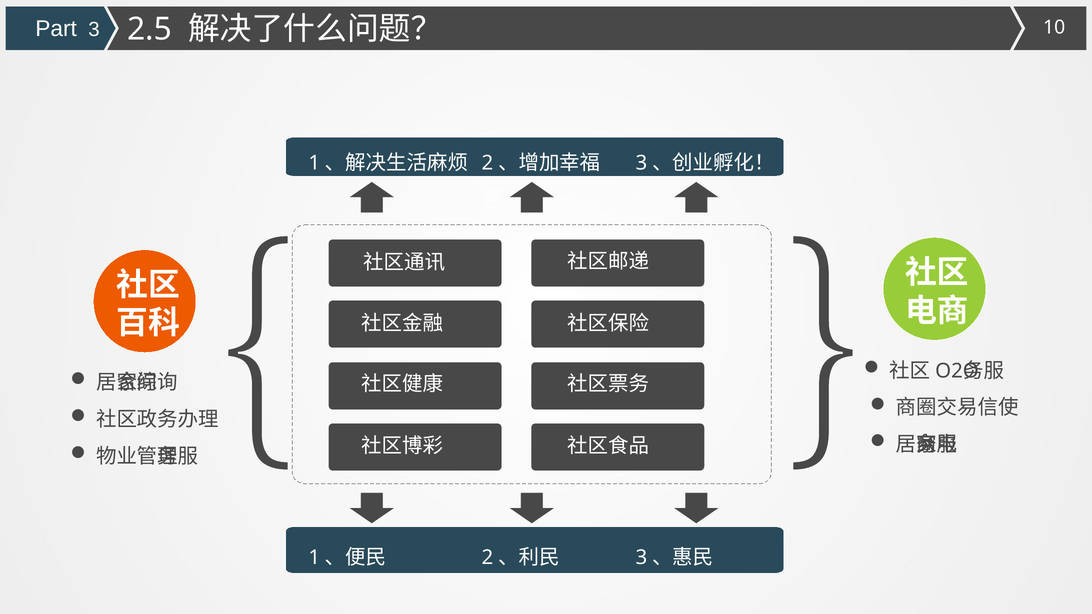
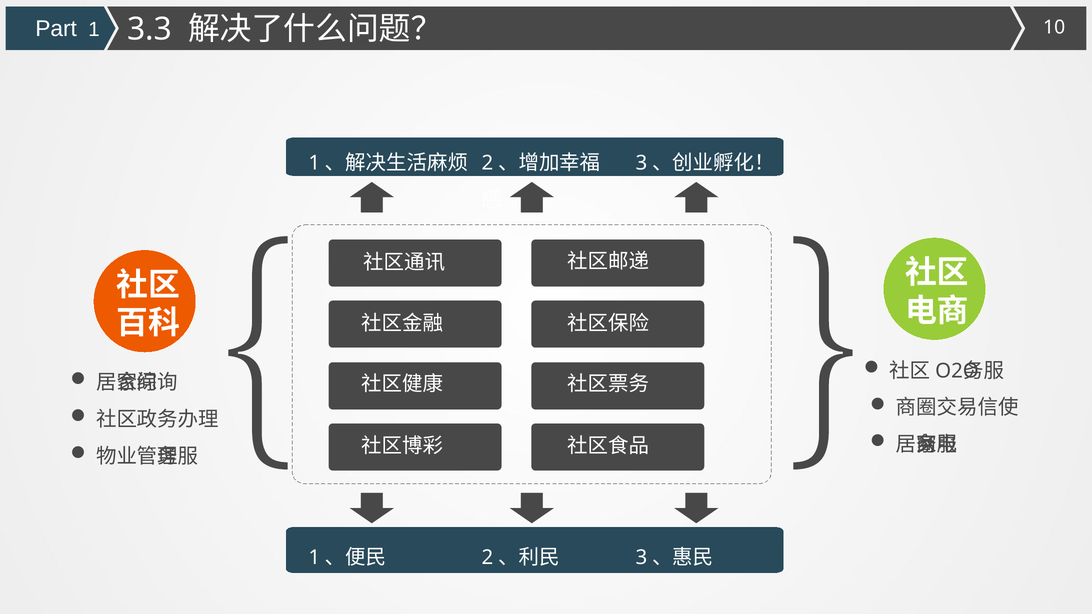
3: 3 -> 1 (94, 30)
2.5: 2.5 -> 3.3 (150, 29)
